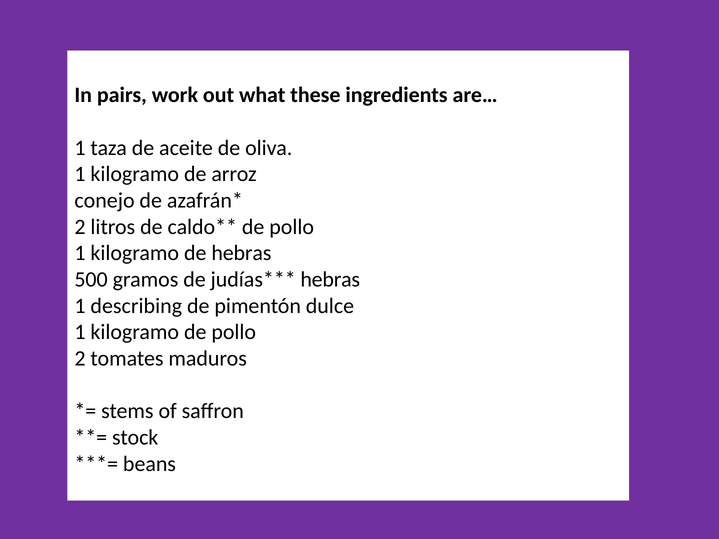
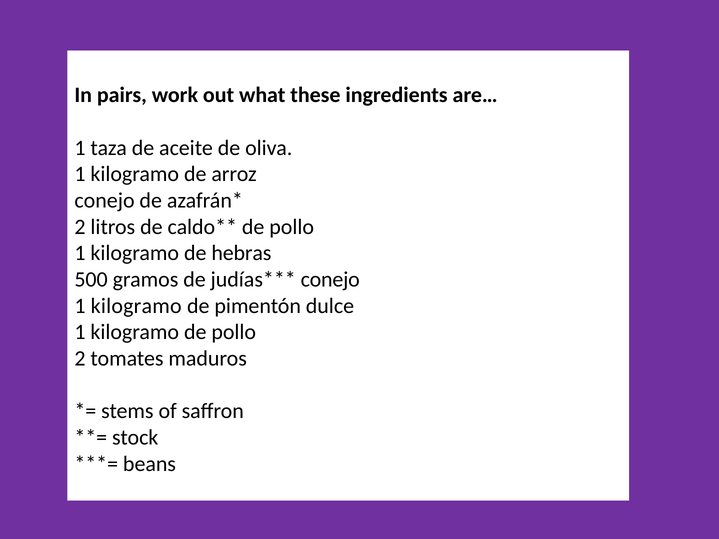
hebras: hebras -> conejo (330, 280)
describing: describing -> kilogramo (136, 306)
